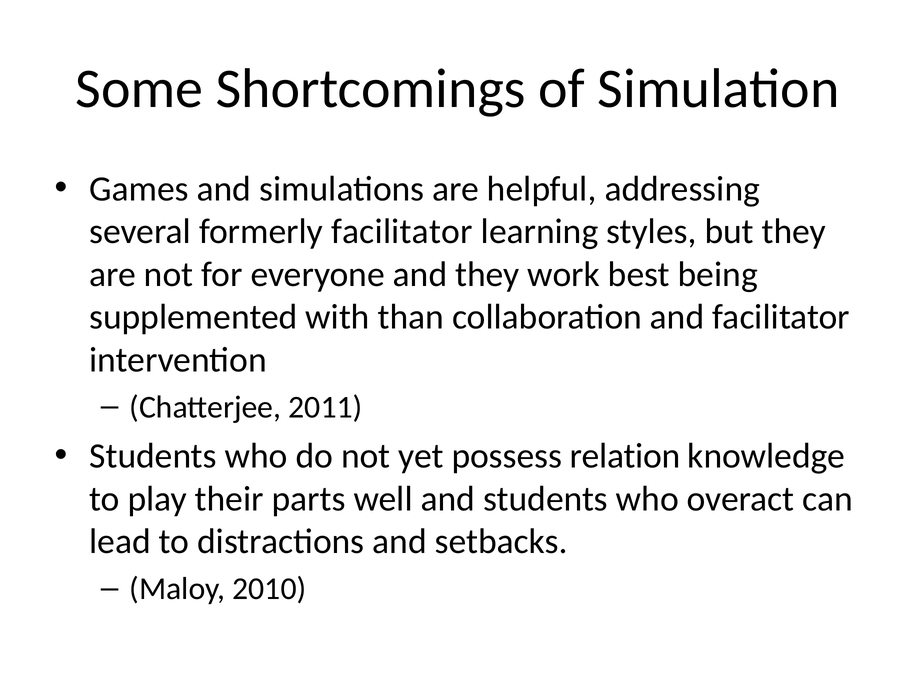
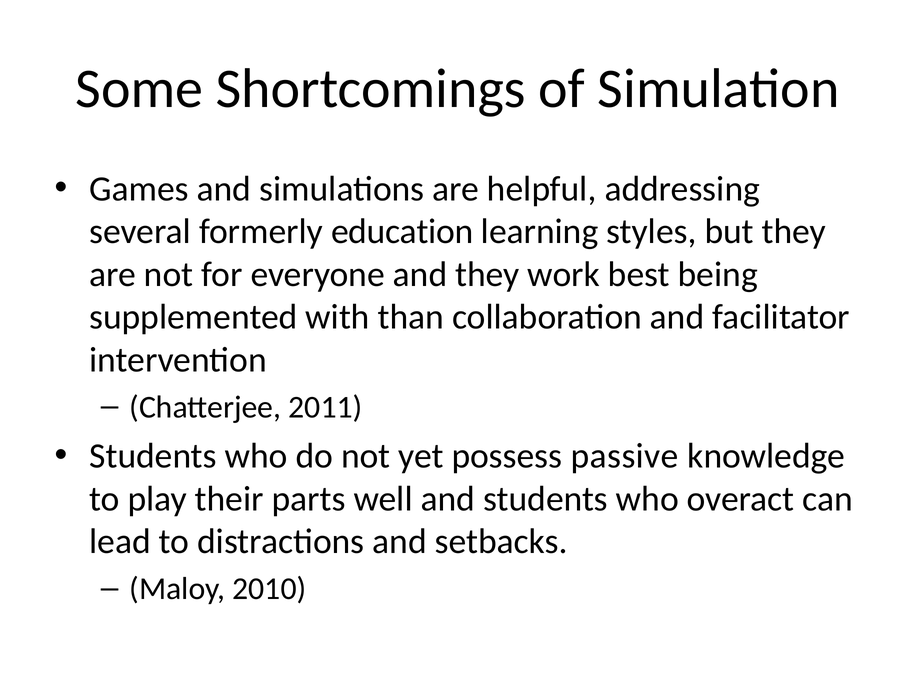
formerly facilitator: facilitator -> education (402, 232)
relation: relation -> passive (625, 456)
